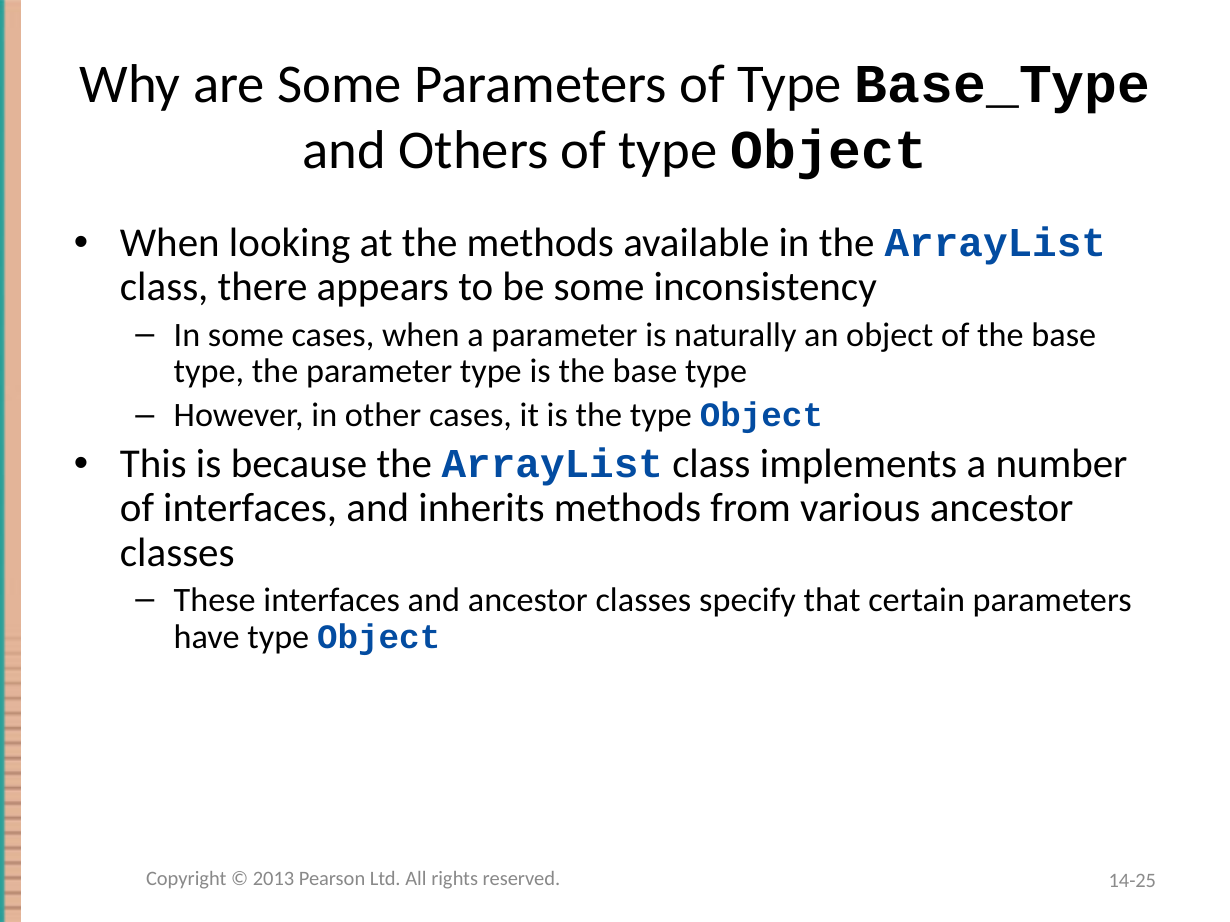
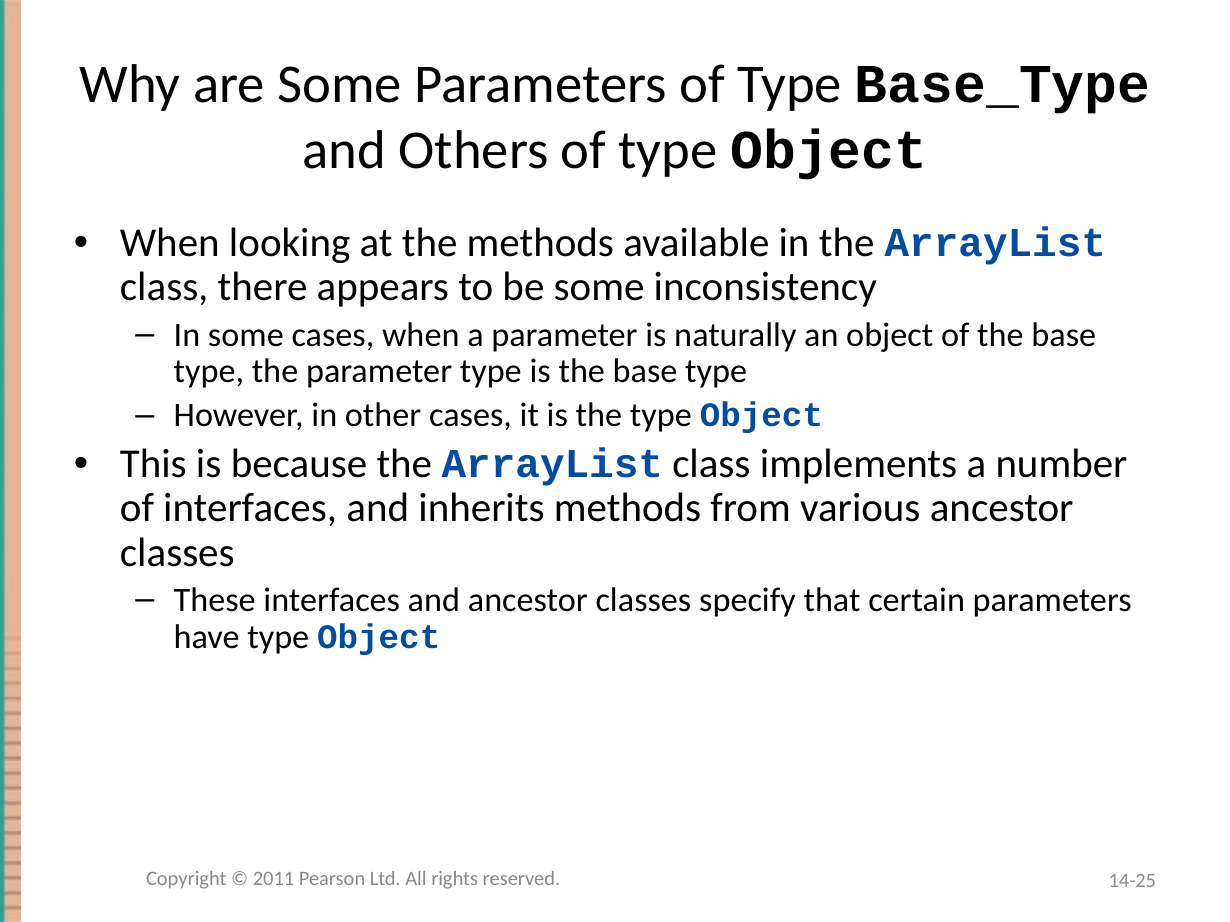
2013: 2013 -> 2011 (274, 879)
